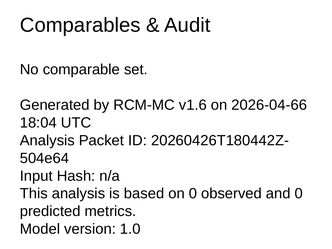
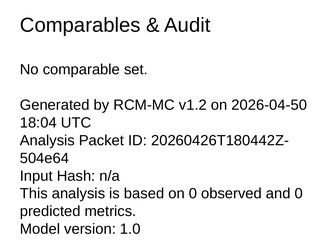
v1.6: v1.6 -> v1.2 (193, 105)
2026-04-66: 2026-04-66 -> 2026-04-50 (269, 105)
